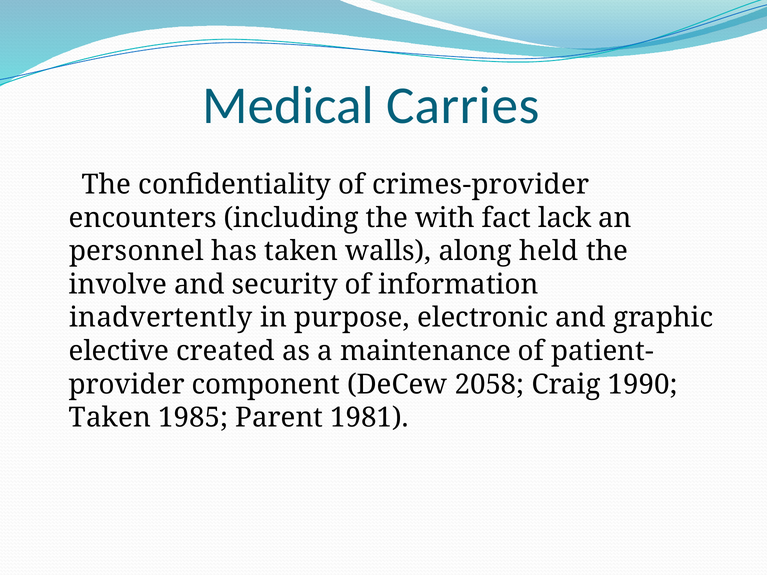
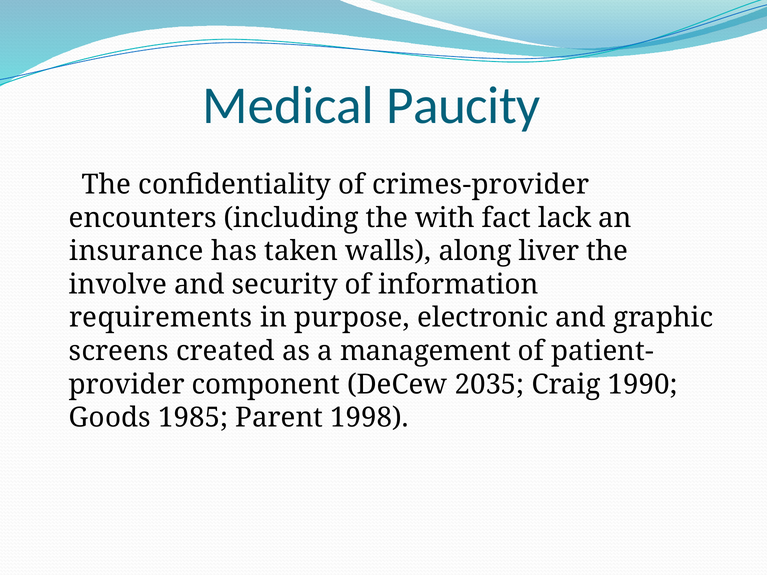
Carries: Carries -> Paucity (463, 106)
personnel: personnel -> insurance (136, 251)
held: held -> liver (549, 251)
inadvertently: inadvertently -> requirements (161, 318)
elective: elective -> screens (119, 351)
maintenance: maintenance -> management (426, 351)
2058: 2058 -> 2035 (489, 385)
Taken: Taken -> Goods (110, 418)
1981: 1981 -> 1998 (370, 418)
